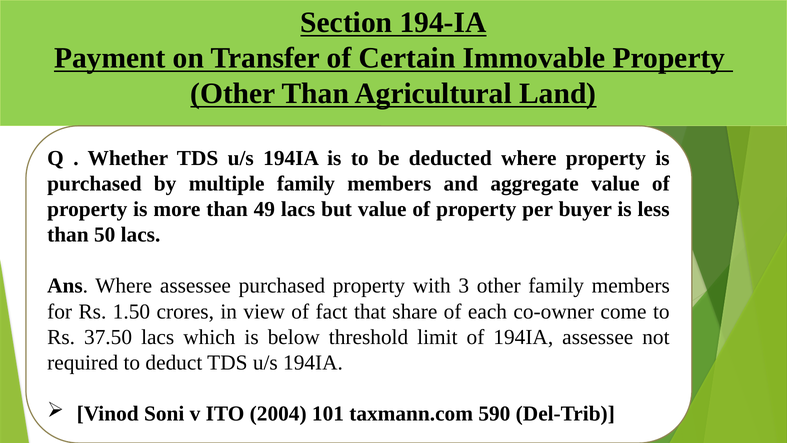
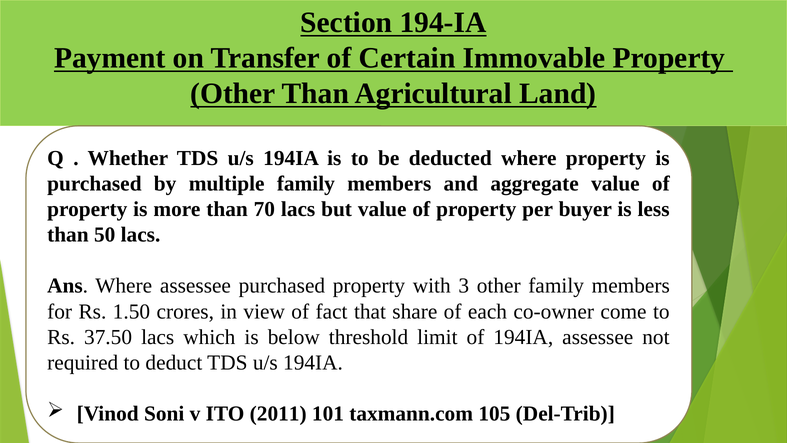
49: 49 -> 70 (264, 209)
2004: 2004 -> 2011 (278, 414)
590: 590 -> 105 (494, 414)
